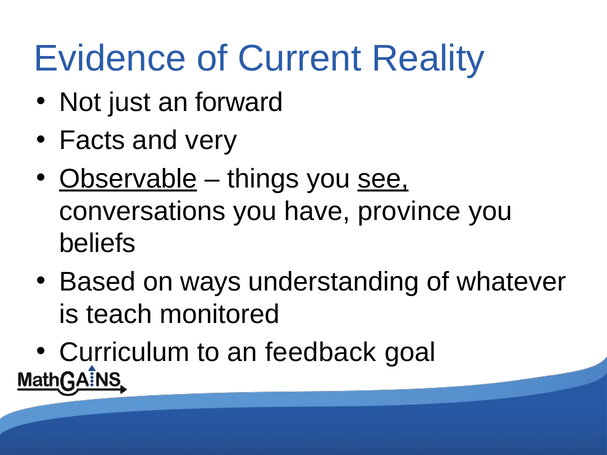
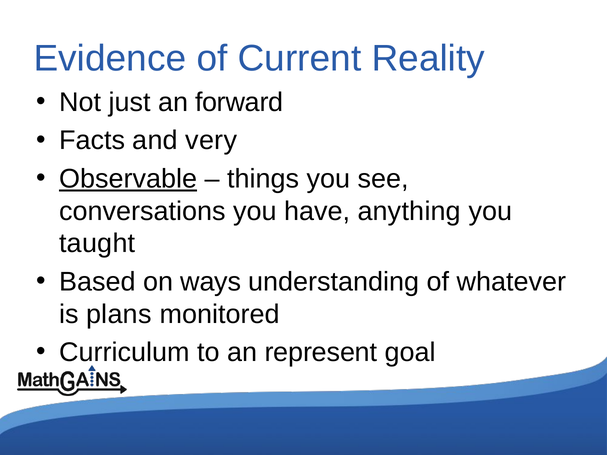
see underline: present -> none (383, 179)
province: province -> anything (409, 211)
beliefs: beliefs -> taught (97, 244)
teach: teach -> plans (119, 314)
feedback: feedback -> represent (321, 353)
